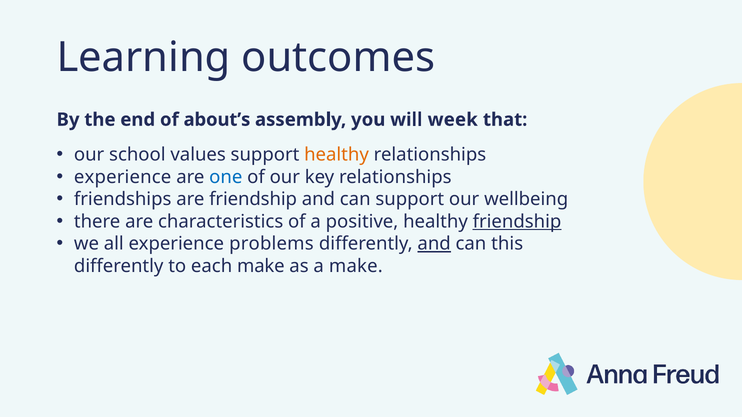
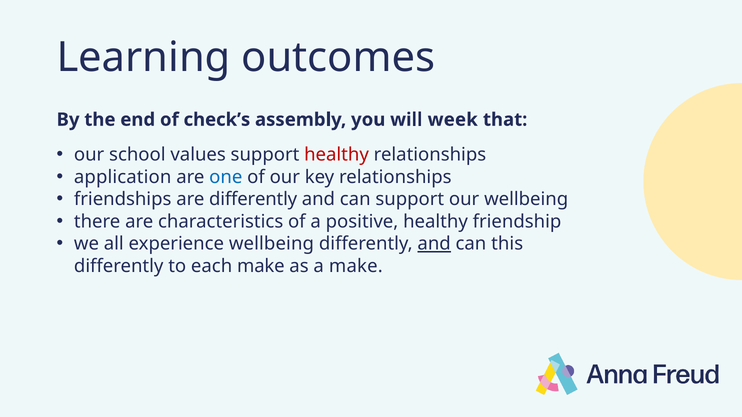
about’s: about’s -> check’s (217, 120)
healthy colour: orange -> red (337, 155)
experience: experience -> application (123, 177)
are friendship: friendship -> differently (253, 200)
friendship underline: present -> none (517, 222)
experience problems: problems -> wellbeing (271, 244)
